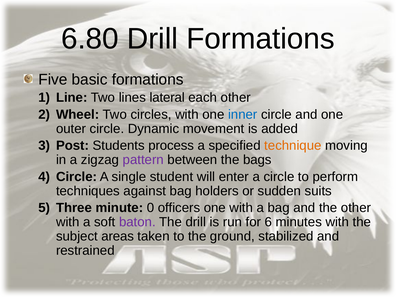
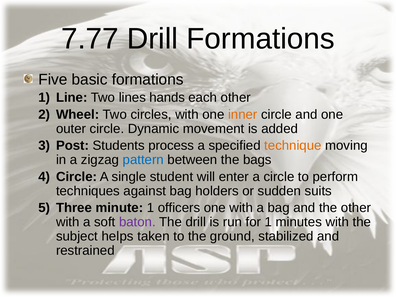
6.80: 6.80 -> 7.77 (90, 39)
lateral: lateral -> hands (167, 98)
inner colour: blue -> orange (243, 114)
pattern colour: purple -> blue (143, 160)
minute 0: 0 -> 1 (151, 208)
for 6: 6 -> 1 (268, 222)
areas: areas -> helps (118, 236)
